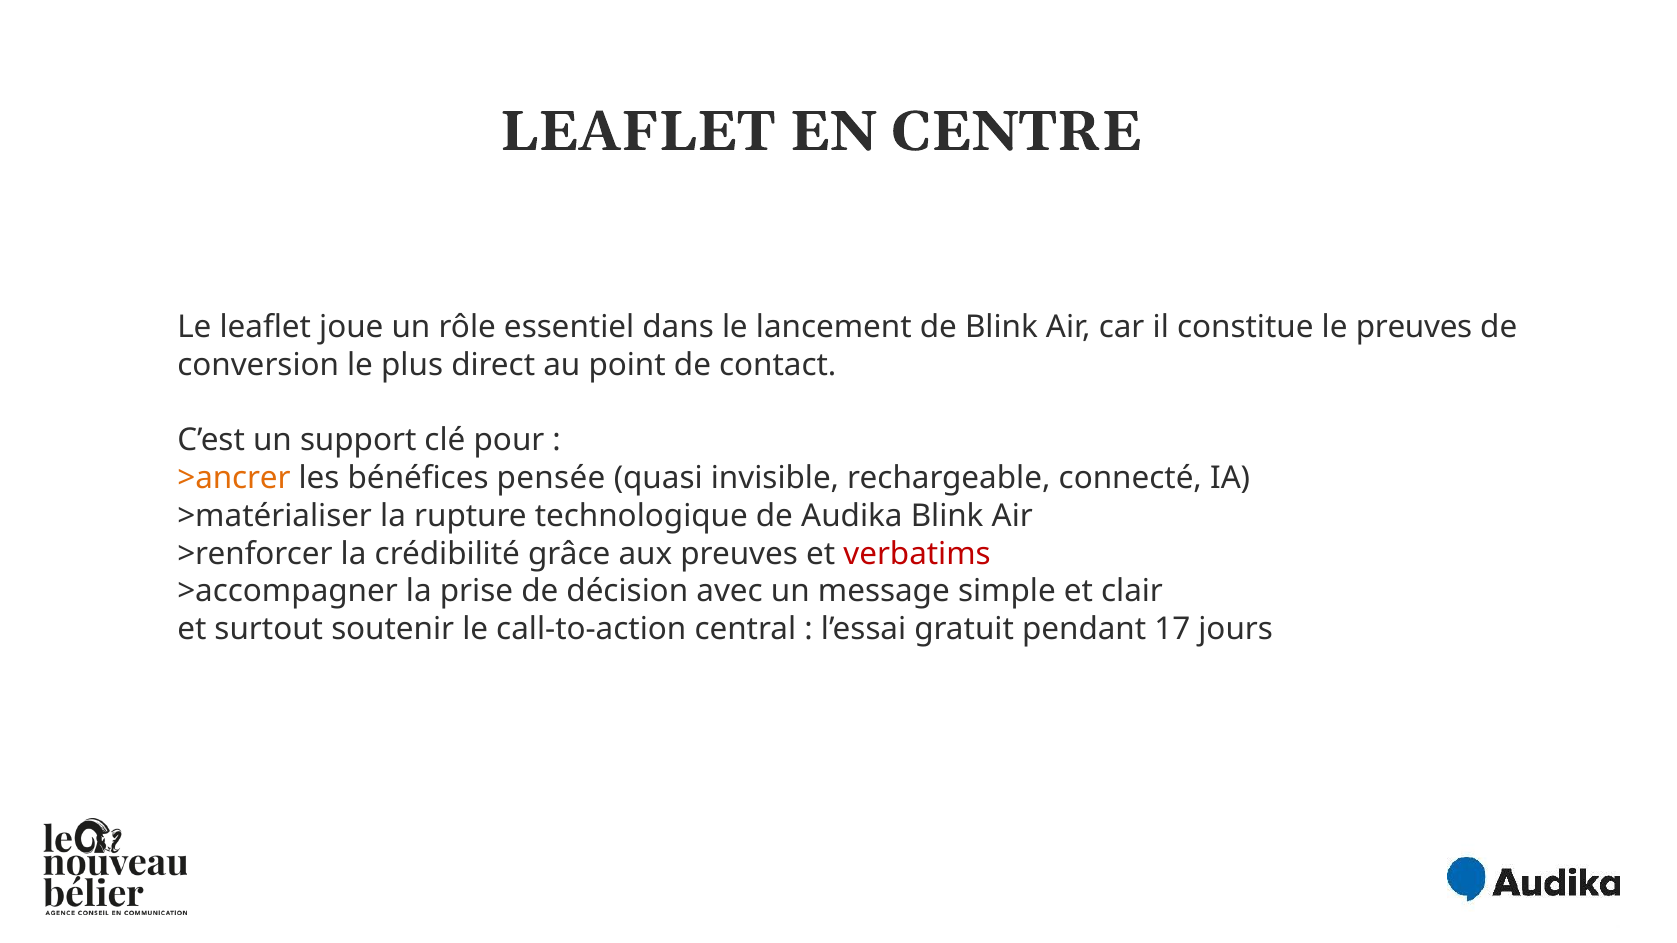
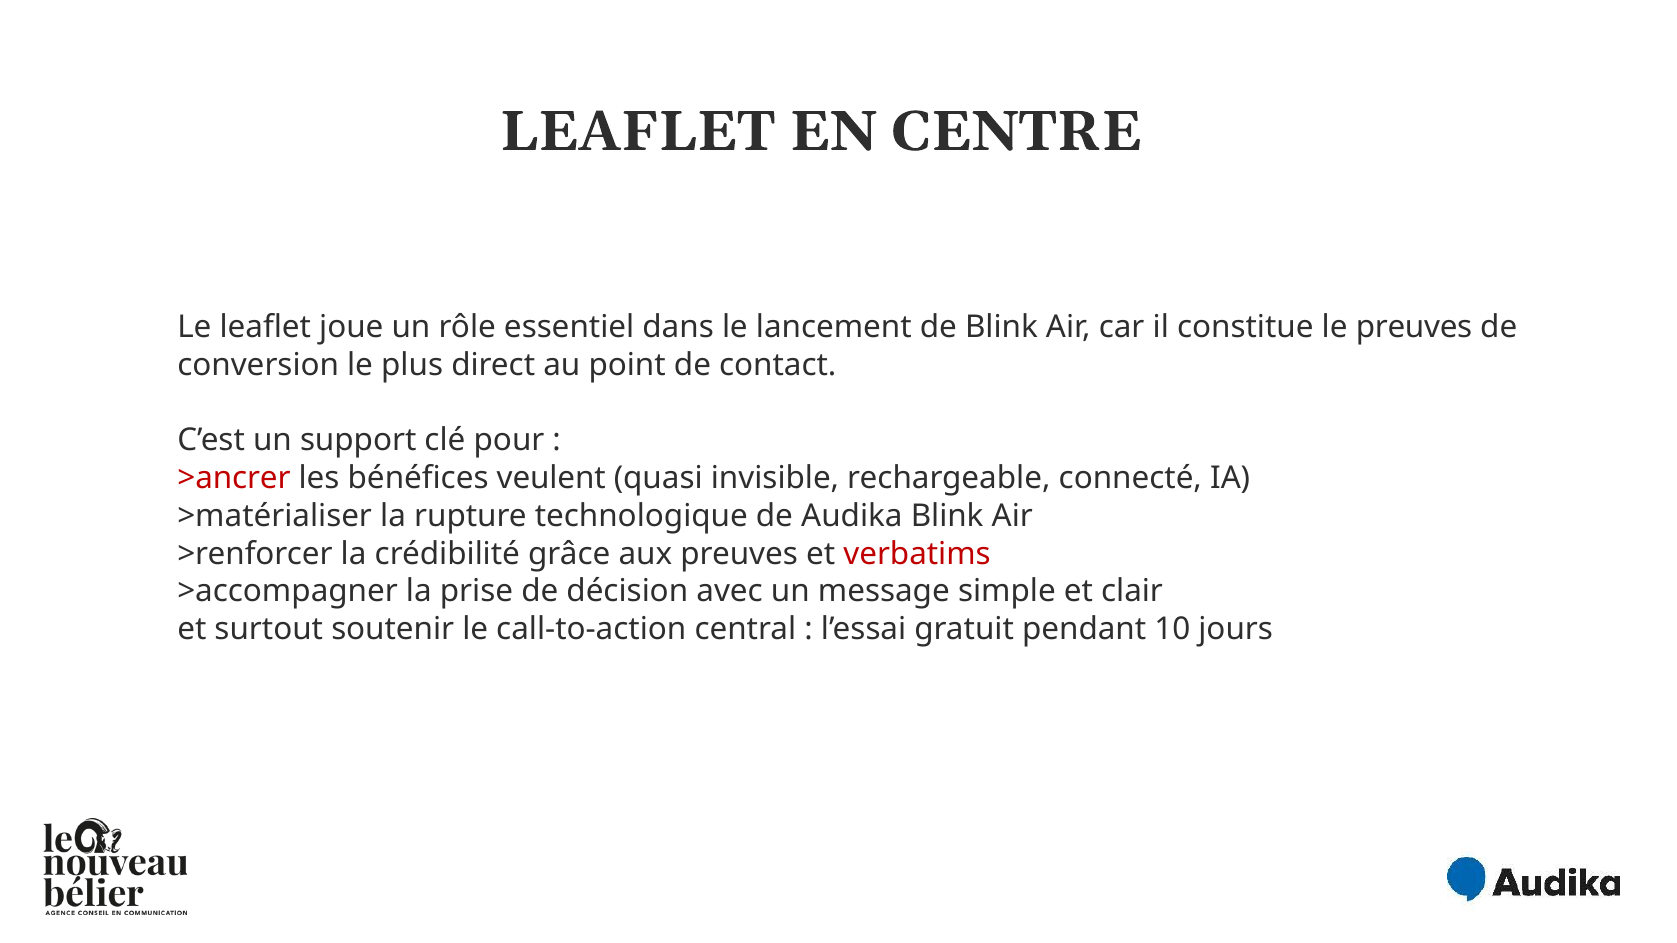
>ancrer colour: orange -> red (234, 478)
pensée: pensée -> veulent (551, 478)
17: 17 -> 10 (1172, 629)
